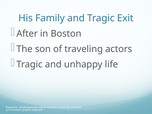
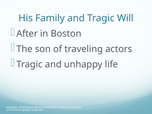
Exit: Exit -> Will (125, 18)
